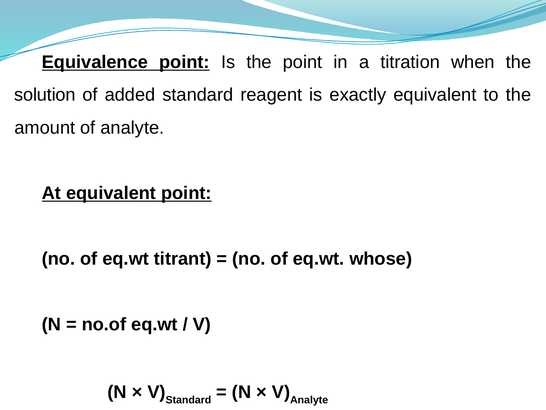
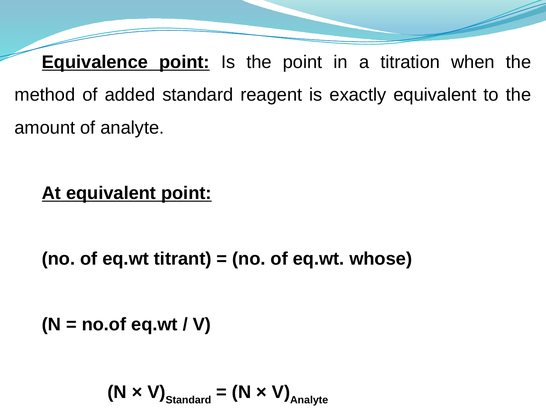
solution: solution -> method (45, 95)
